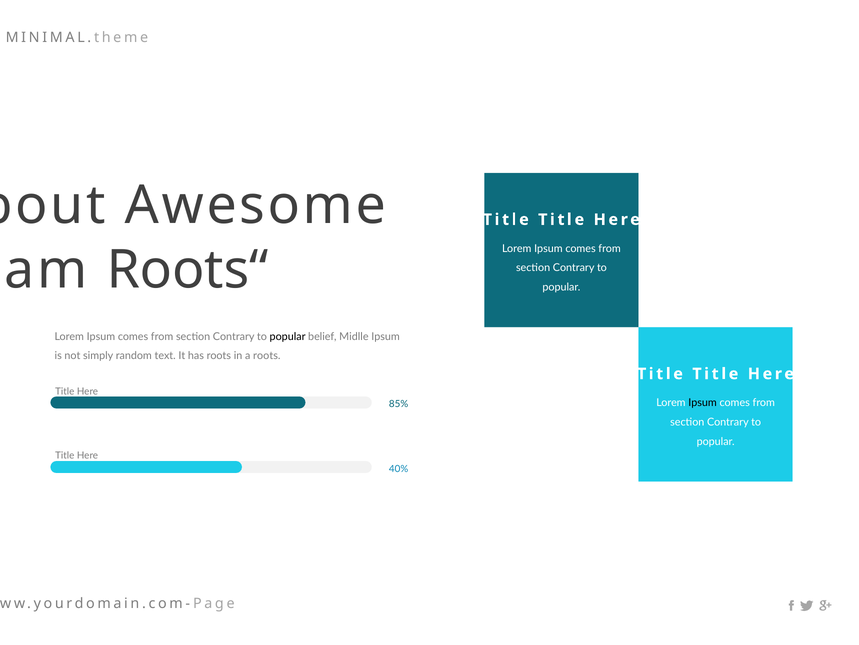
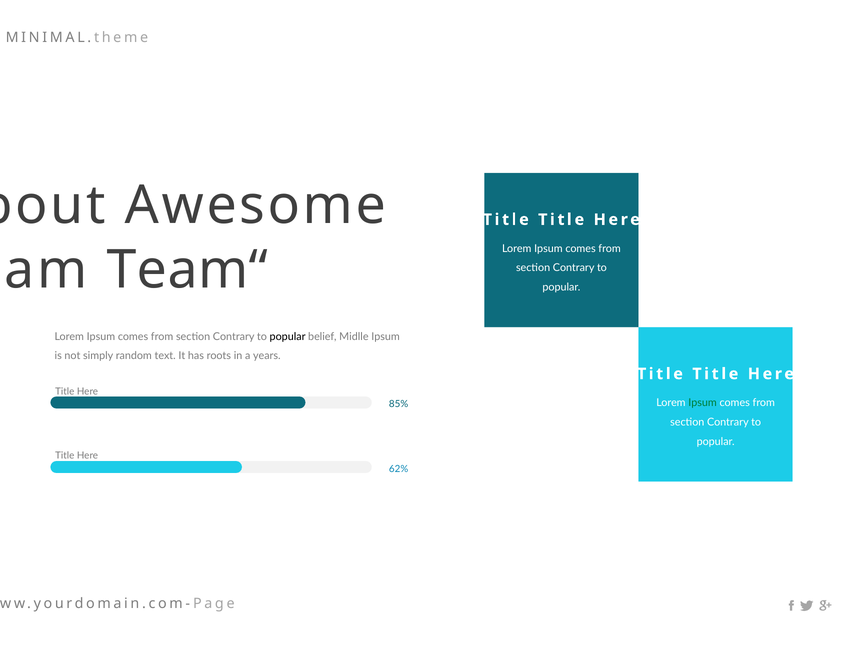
Roots“: Roots“ -> Team“ (187, 270)
a roots: roots -> years (267, 355)
Ipsum colour: black -> green (703, 402)
40%: 40% -> 62% (399, 468)
